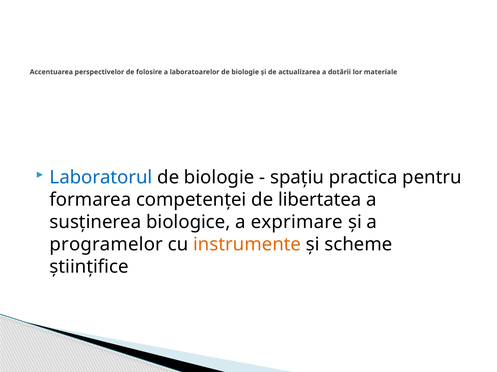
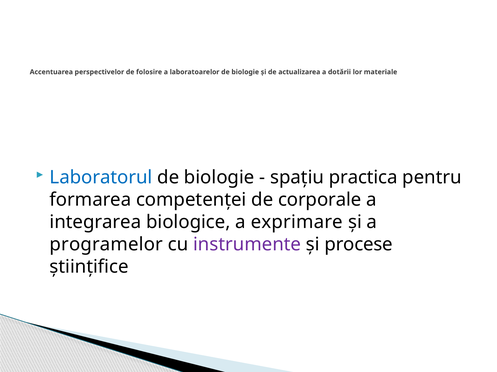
libertatea: libertatea -> corporale (320, 200)
susținerea: susținerea -> integrarea (95, 223)
instrumente colour: orange -> purple (247, 245)
scheme: scheme -> procese (359, 245)
